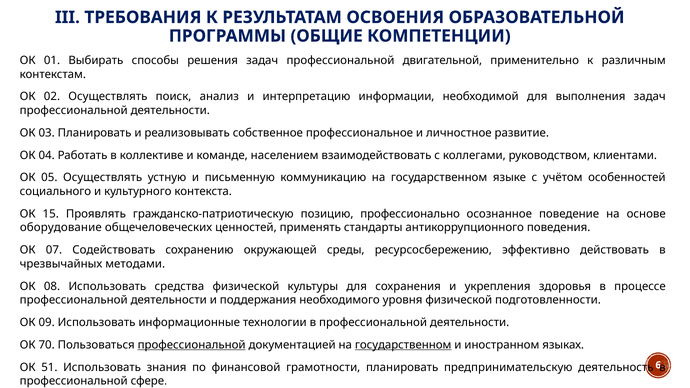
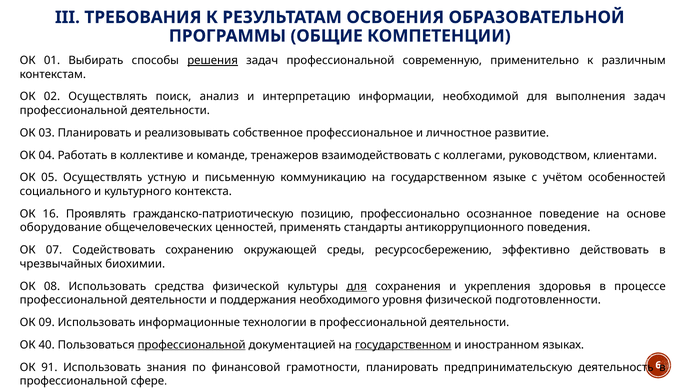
решения underline: none -> present (213, 61)
двигательной: двигательной -> современную (442, 61)
населением: населением -> тренажеров (285, 155)
15: 15 -> 16 (51, 214)
методами: методами -> биохимии (135, 264)
для underline: none -> present (357, 286)
70: 70 -> 40 (47, 345)
51: 51 -> 91 (49, 367)
